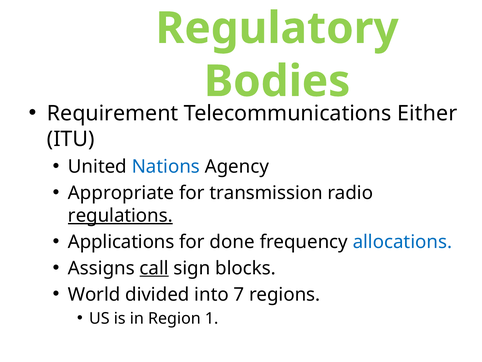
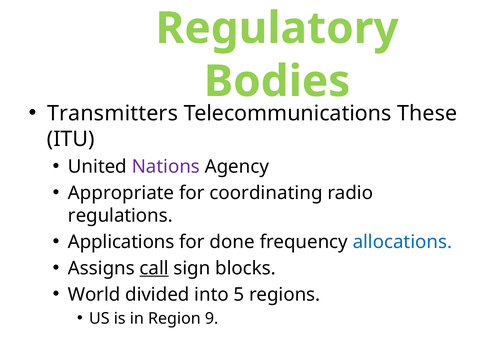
Requirement: Requirement -> Transmitters (113, 113)
Either: Either -> These (427, 113)
Nations colour: blue -> purple (166, 167)
transmission: transmission -> coordinating (266, 193)
regulations underline: present -> none (120, 215)
7: 7 -> 5 (239, 294)
1: 1 -> 9 (212, 318)
